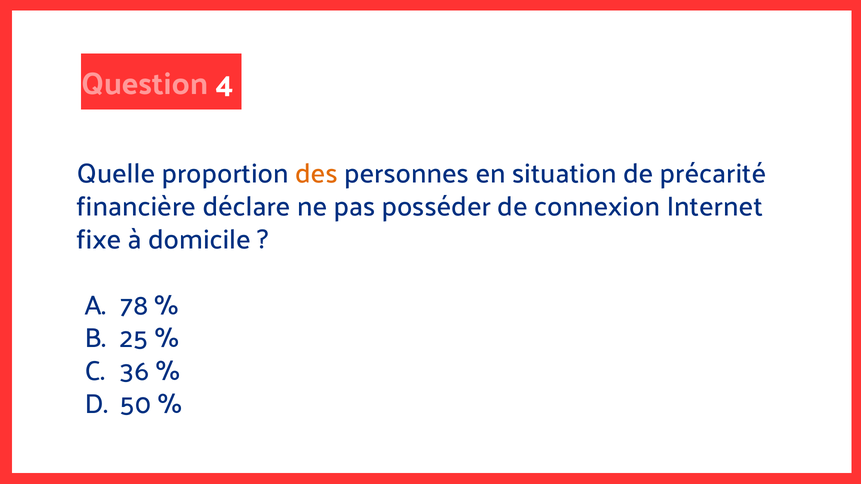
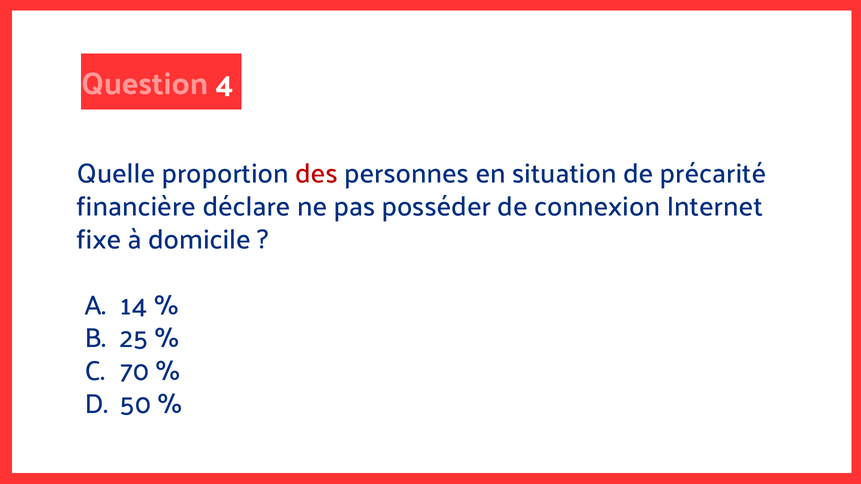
des colour: orange -> red (317, 174)
78: 78 -> 14 (134, 306)
36: 36 -> 70 (135, 372)
